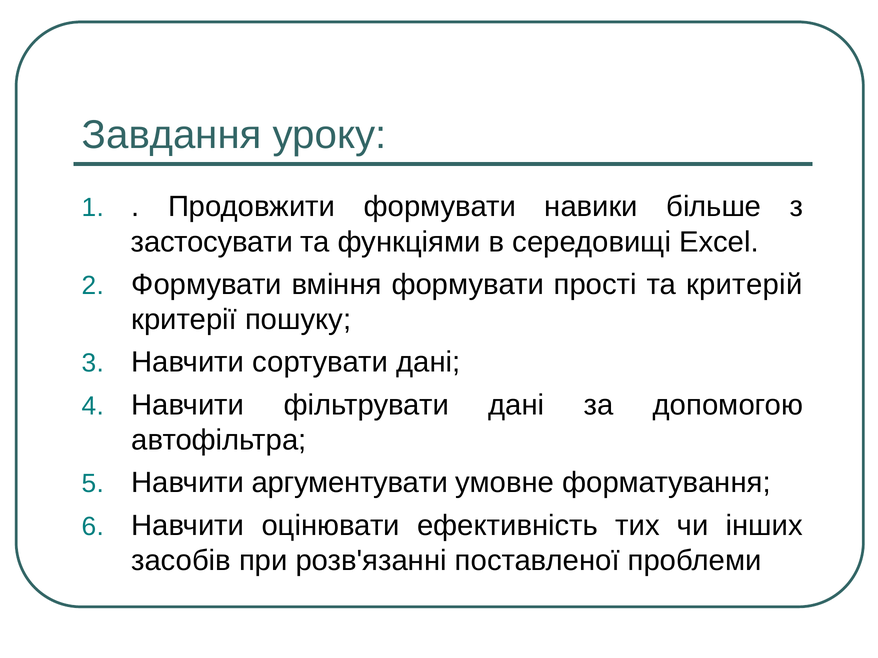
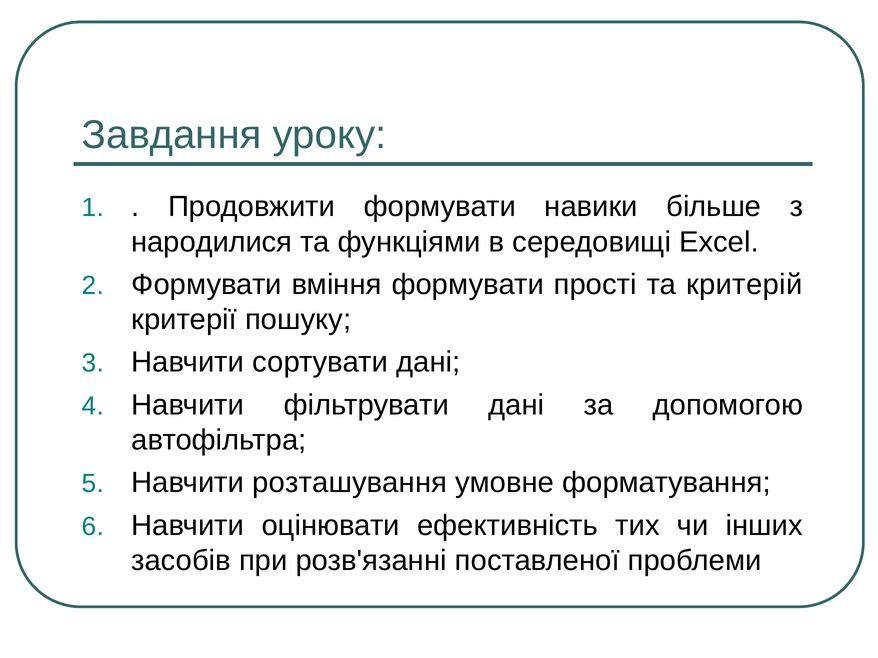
застосувати: застосувати -> народилися (212, 242)
аргументувати: аргументувати -> розташування (350, 483)
